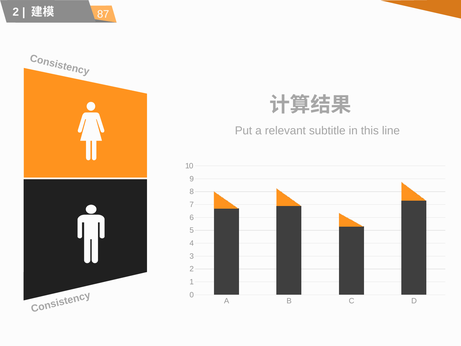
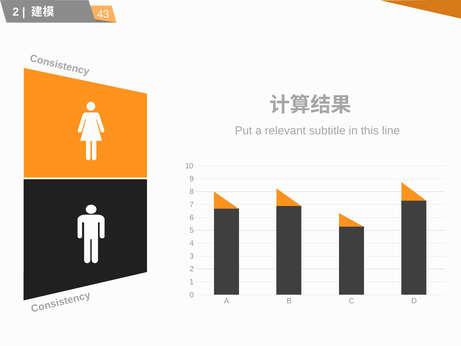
87: 87 -> 43 (103, 14)
